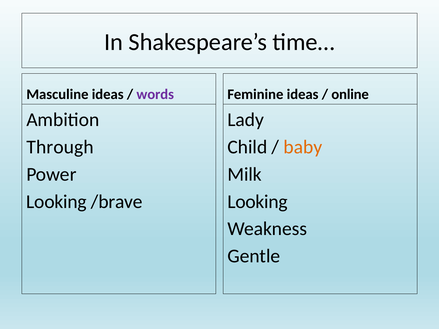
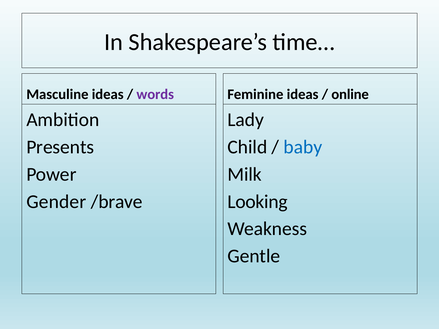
Through: Through -> Presents (60, 147)
baby colour: orange -> blue (303, 147)
Looking: Looking -> Gender (56, 202)
